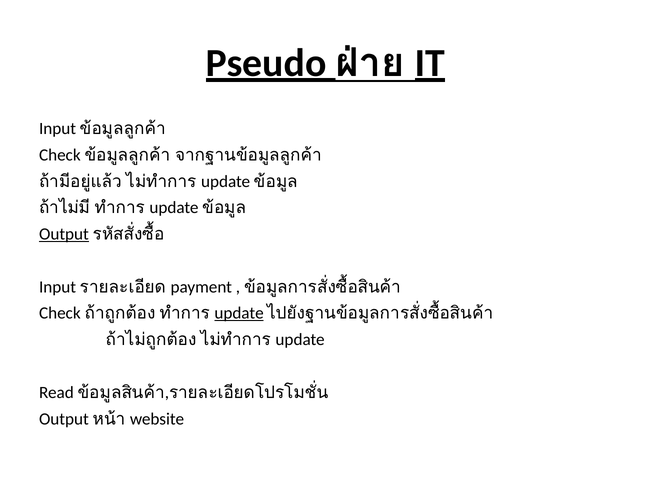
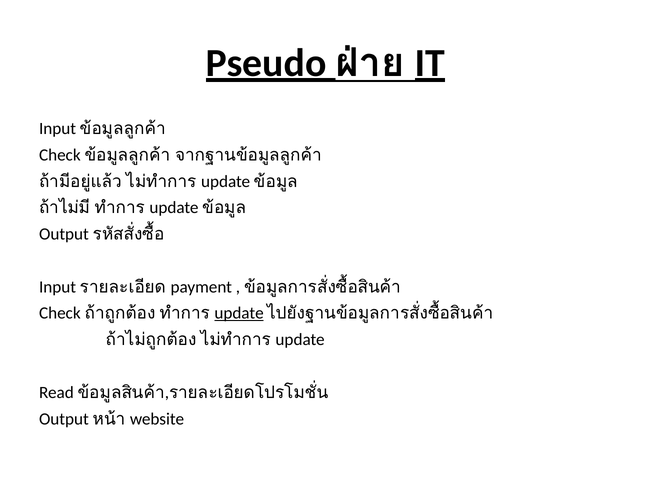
Output underline: present -> none (64, 234)
